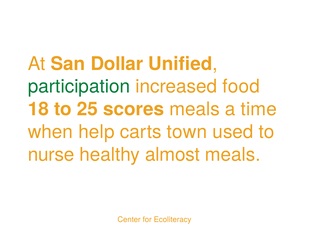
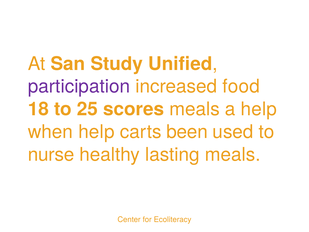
Dollar: Dollar -> Study (117, 64)
participation colour: green -> purple (79, 86)
a time: time -> help (259, 109)
town: town -> been (187, 132)
almost: almost -> lasting (172, 154)
